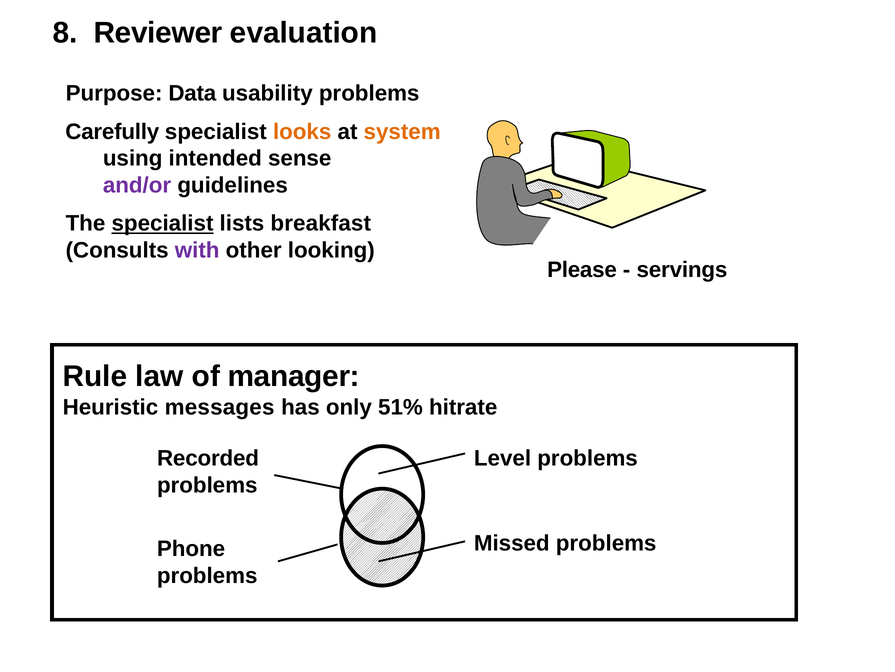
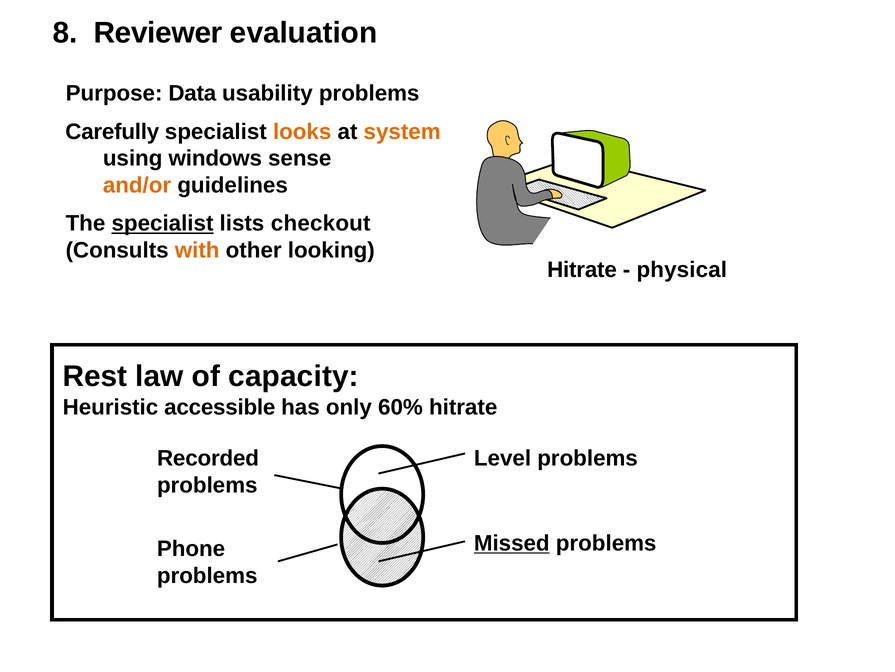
intended: intended -> windows (215, 158)
and/or colour: purple -> orange (137, 185)
breakfast: breakfast -> checkout (321, 223)
with colour: purple -> orange (197, 250)
Please: Please -> Hitrate (582, 270)
servings: servings -> physical (682, 270)
Rule: Rule -> Rest (95, 376)
manager: manager -> capacity (294, 376)
messages: messages -> accessible (220, 407)
51%: 51% -> 60% (400, 407)
Missed underline: none -> present (512, 543)
